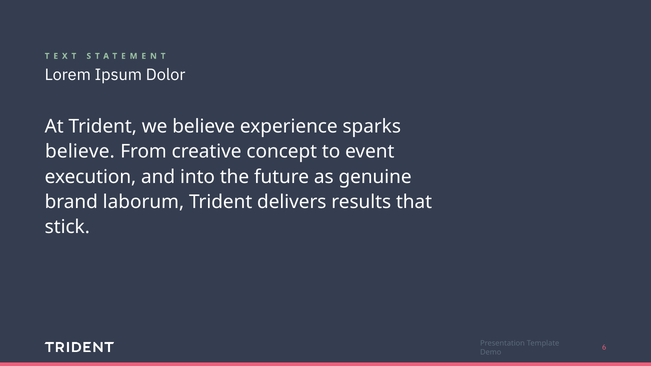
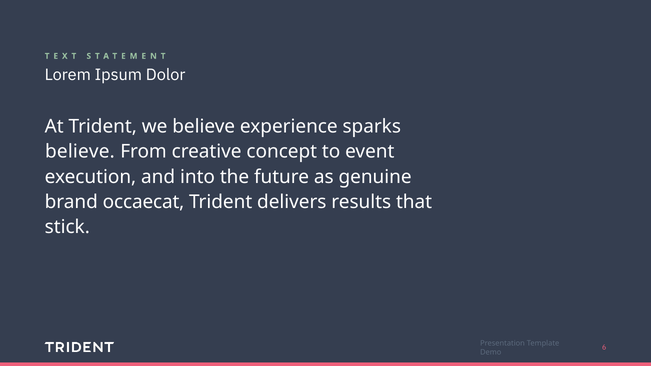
laborum: laborum -> occaecat (144, 202)
